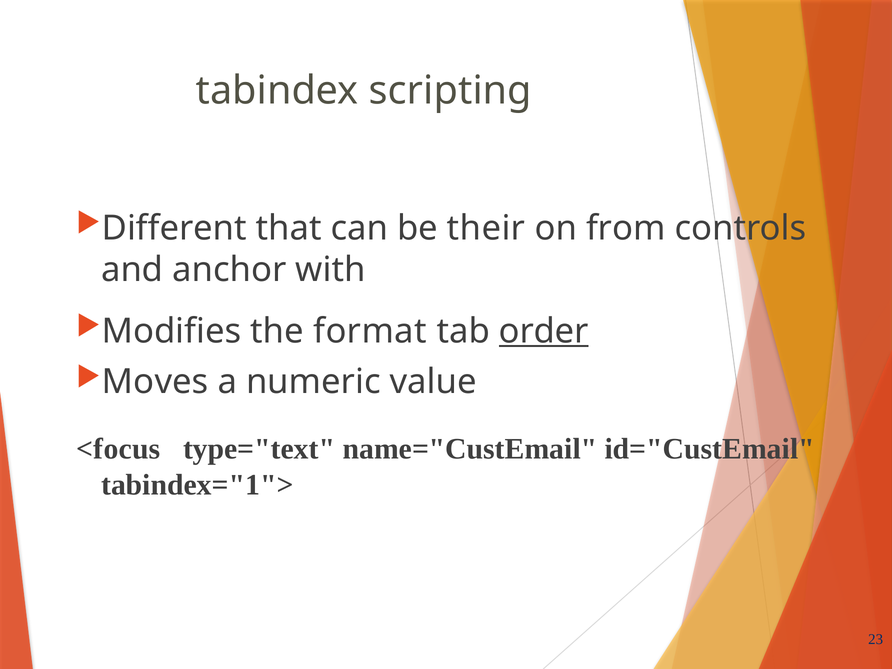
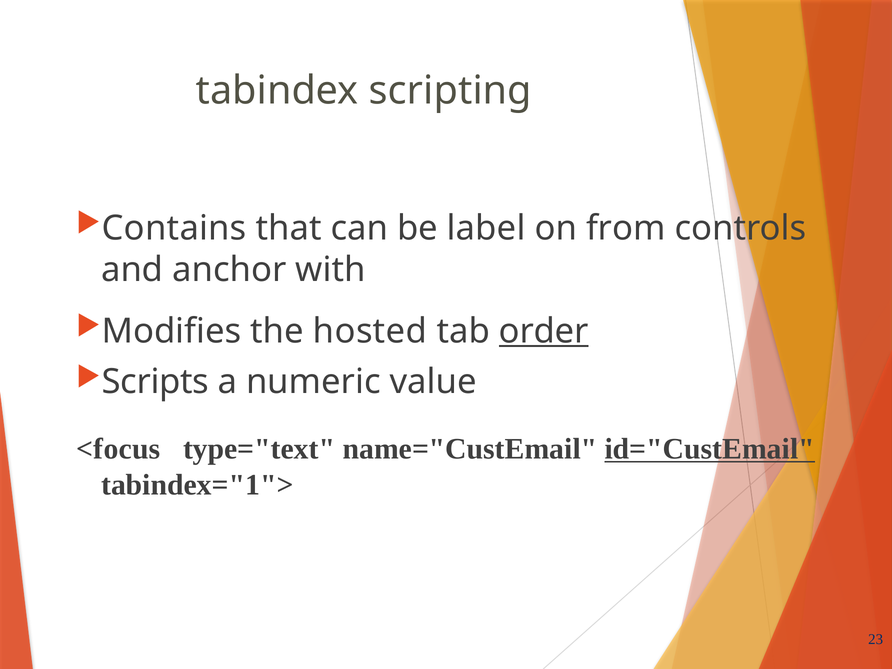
Different: Different -> Contains (174, 228)
their: their -> label (486, 228)
format: format -> hosted (370, 331)
Moves: Moves -> Scripts (155, 382)
id="CustEmail underline: none -> present (710, 449)
